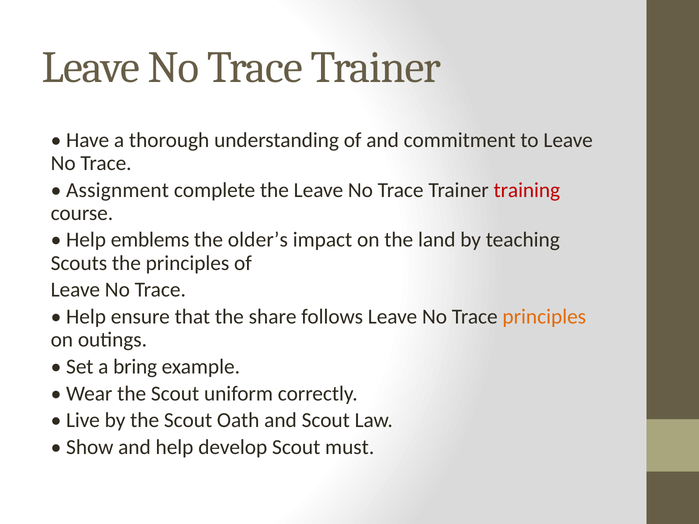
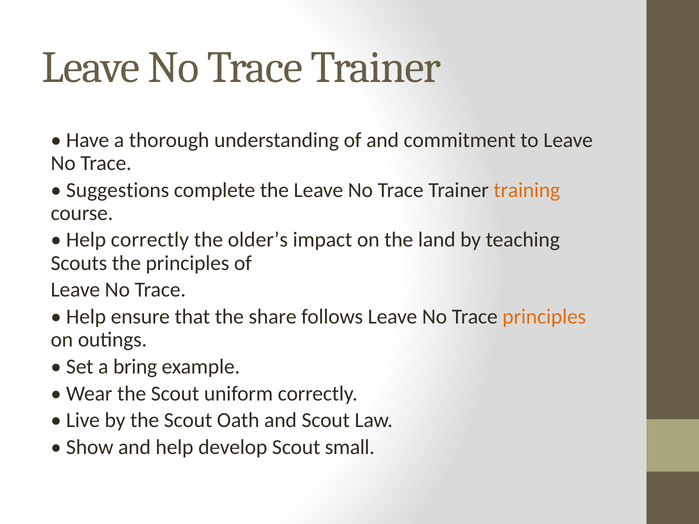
Assignment: Assignment -> Suggestions (118, 190)
training colour: red -> orange (527, 190)
Help emblems: emblems -> correctly (150, 240)
must: must -> small (350, 447)
